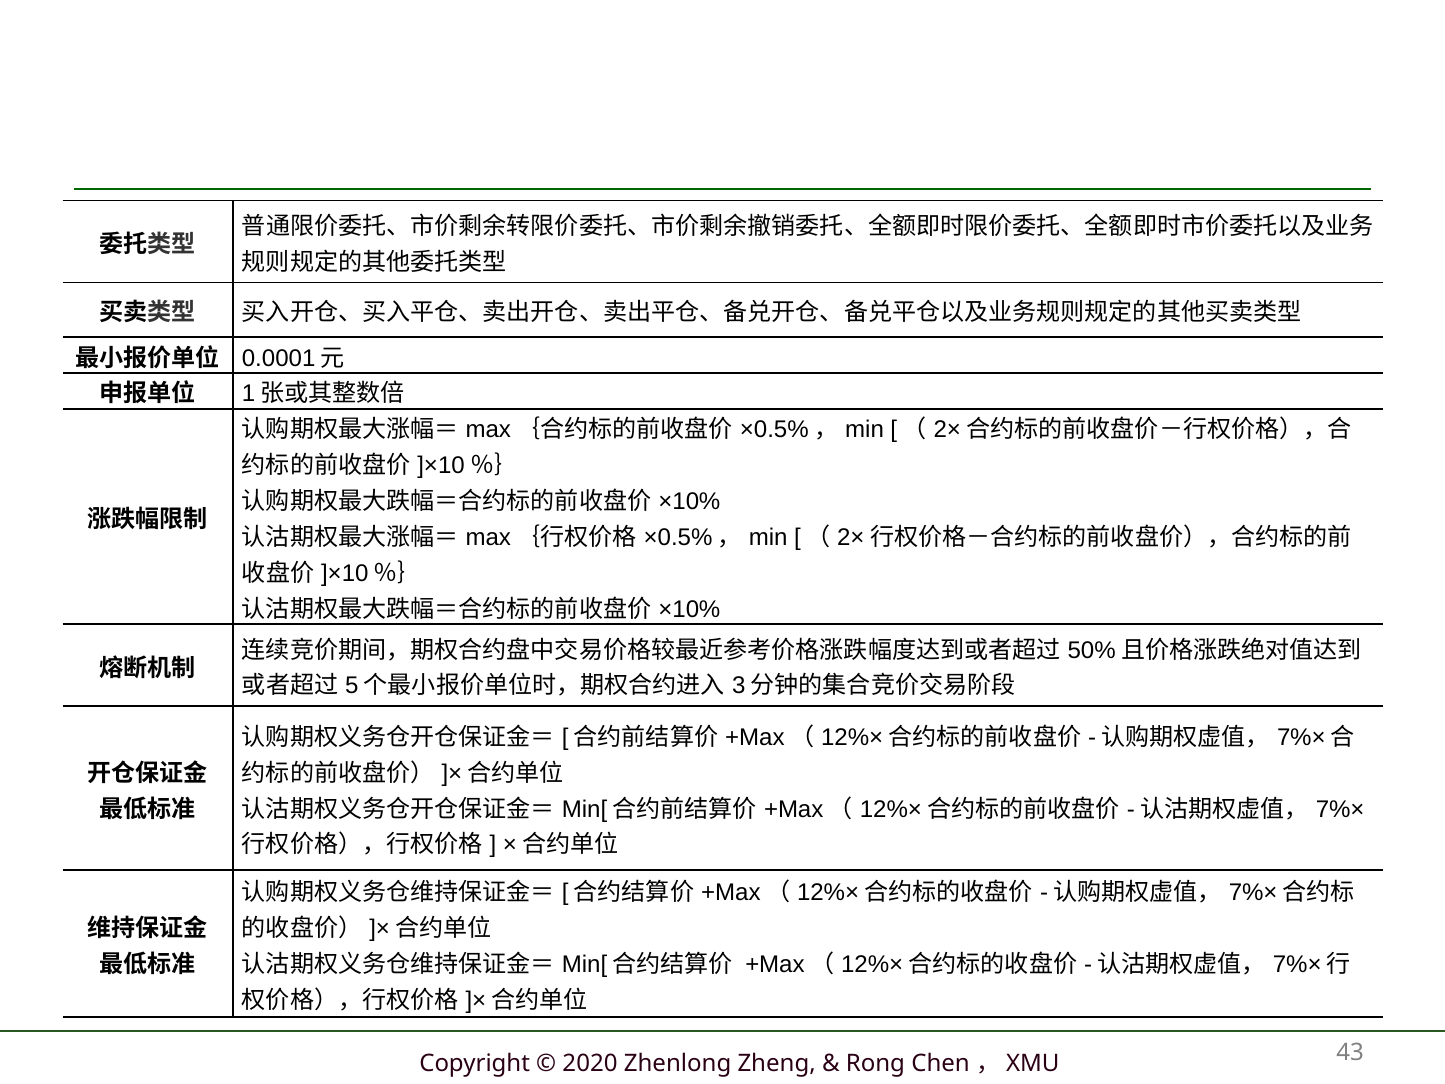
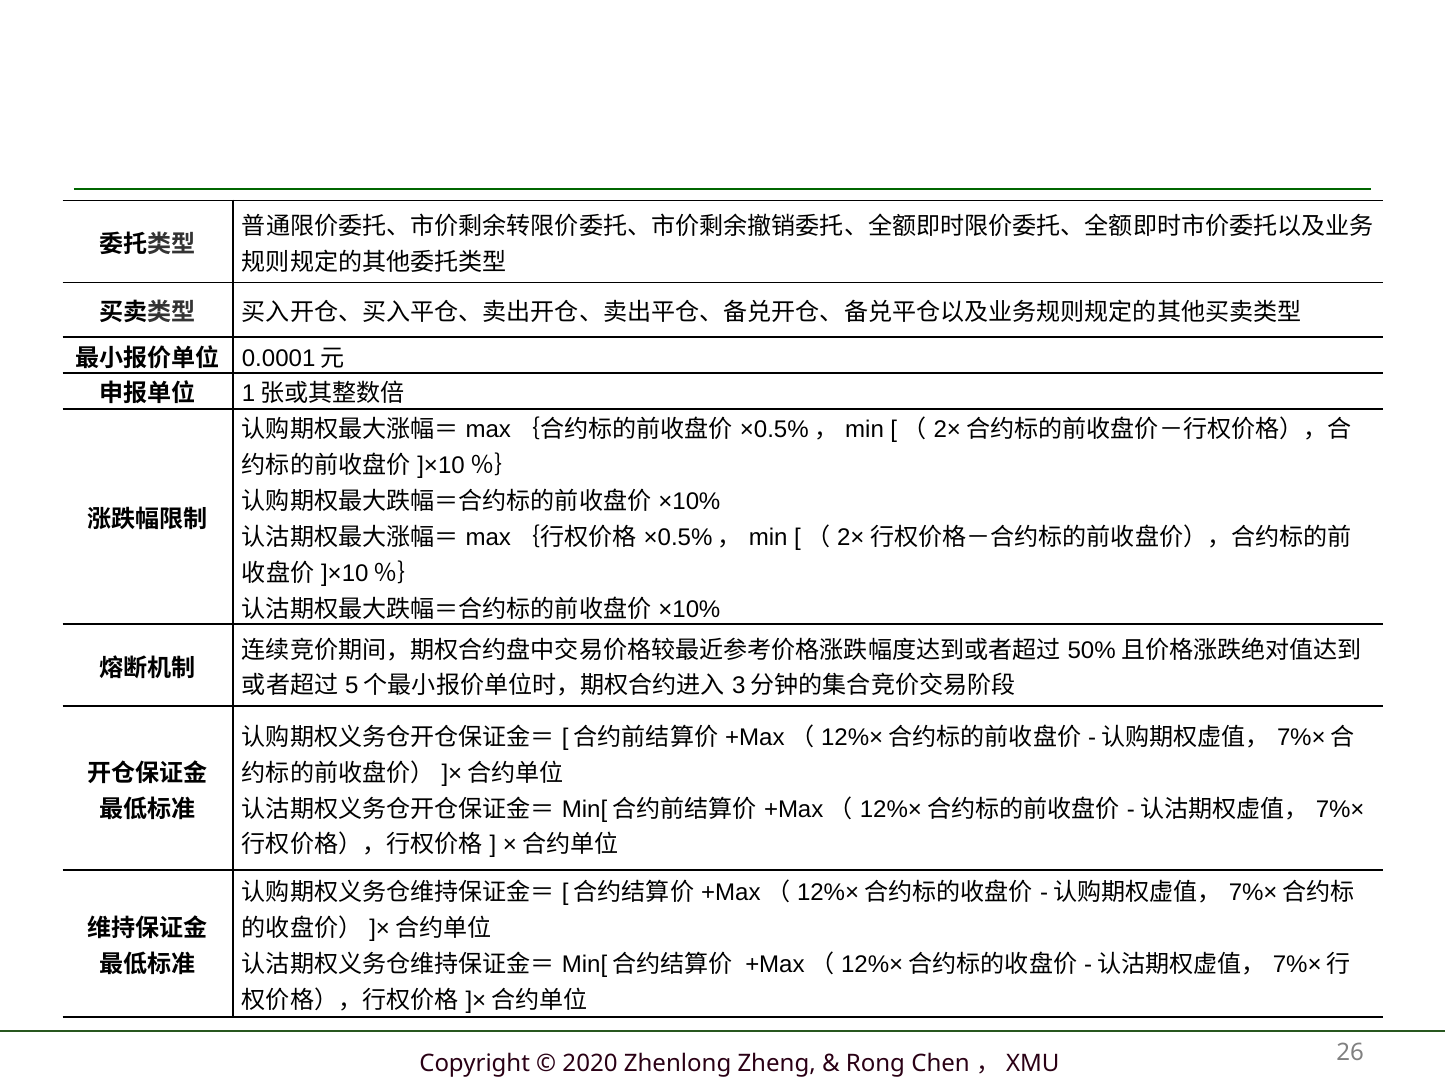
43: 43 -> 26 (1350, 1053)
